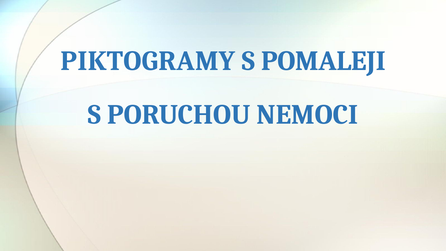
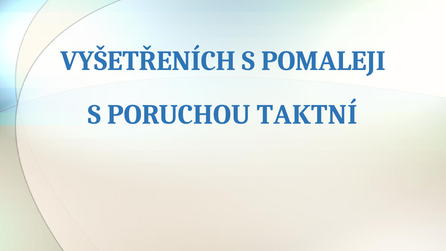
PIKTOGRAMY: PIKTOGRAMY -> VYŠETŘENÍCH (148, 61)
NEMOCI: NEMOCI -> TAKTNÍ (307, 115)
